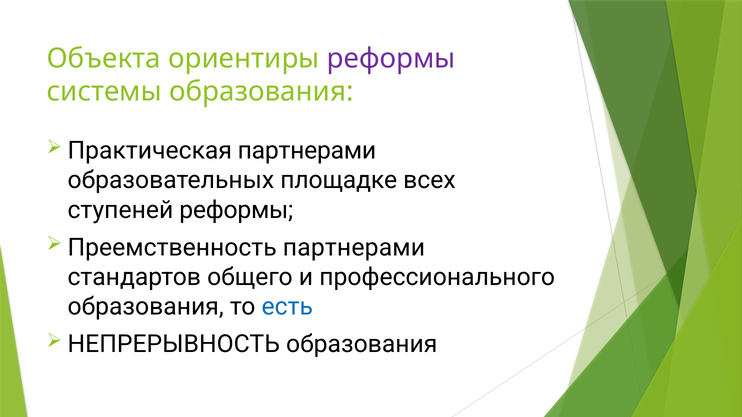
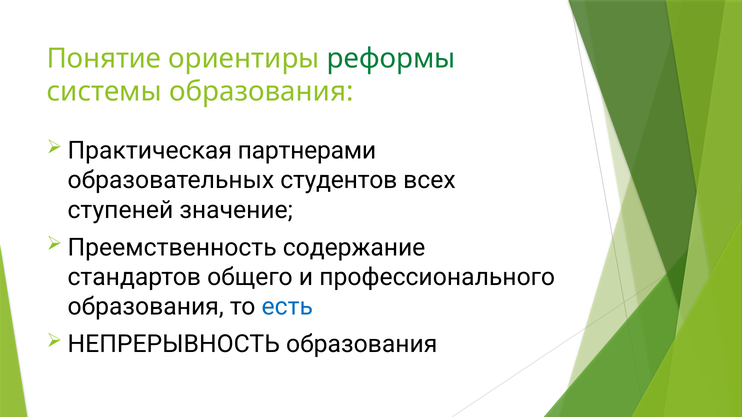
Объекта: Объекта -> Понятие (104, 58)
реформы colour: purple -> green (391, 58)
площадке: площадке -> студентов (339, 180)
ступеней реформы: реформы -> значение (236, 210)
Преемственность партнерами: партнерами -> содержание (354, 248)
